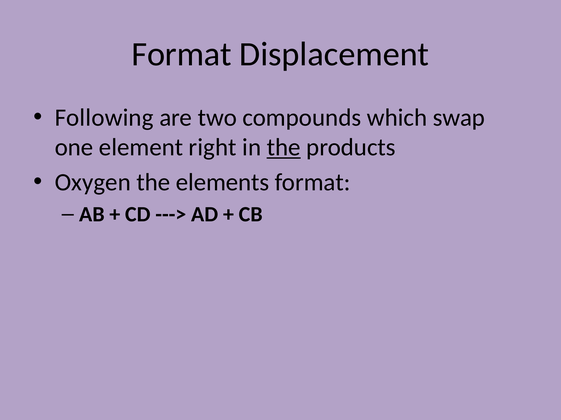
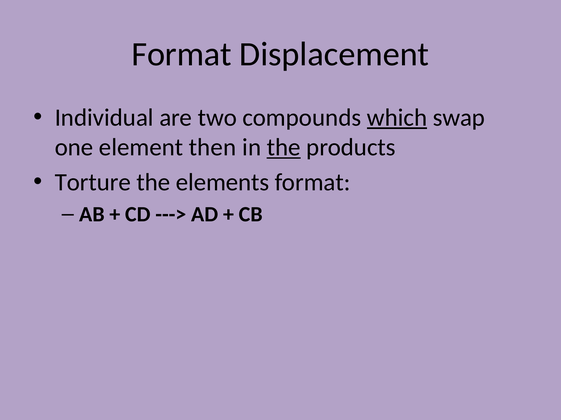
Following: Following -> Individual (104, 118)
which underline: none -> present (397, 118)
right: right -> then (213, 148)
Oxygen: Oxygen -> Torture (93, 183)
